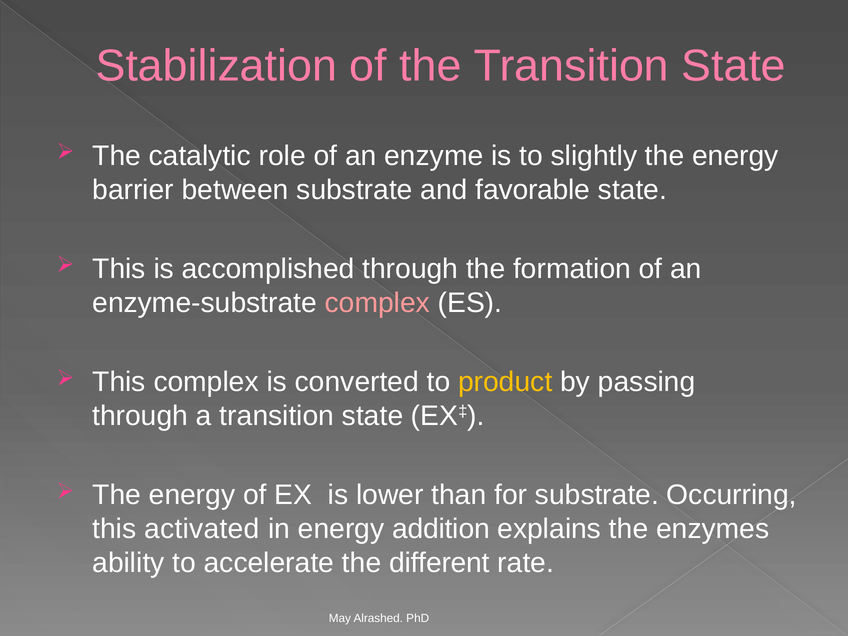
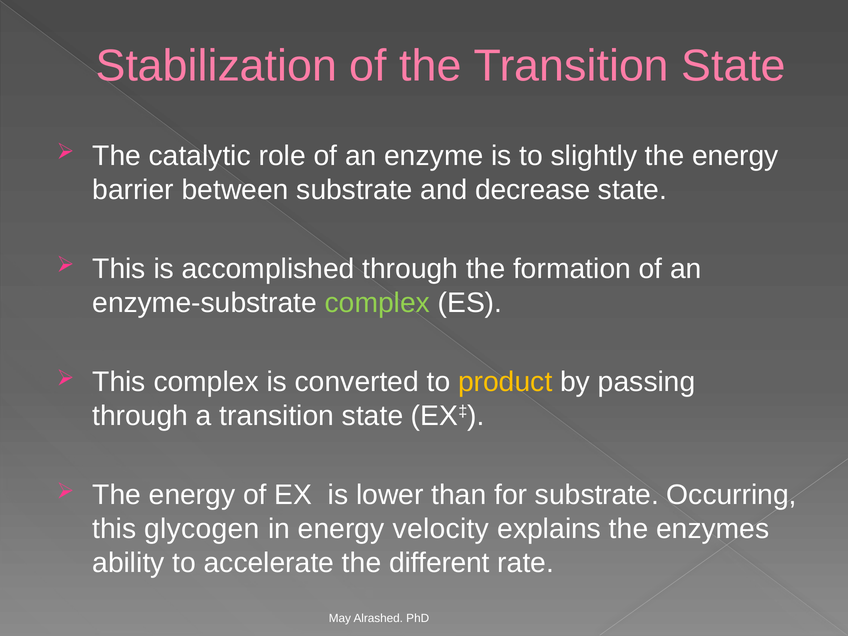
favorable: favorable -> decrease (533, 190)
complex colour: pink -> light green (377, 303)
activated: activated -> glycogen (202, 529)
addition: addition -> velocity (441, 529)
